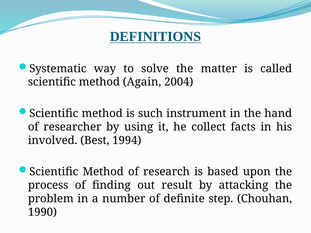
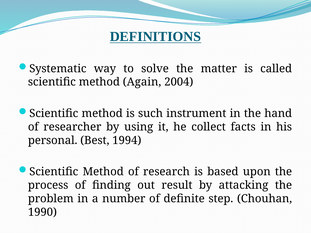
involved: involved -> personal (53, 140)
